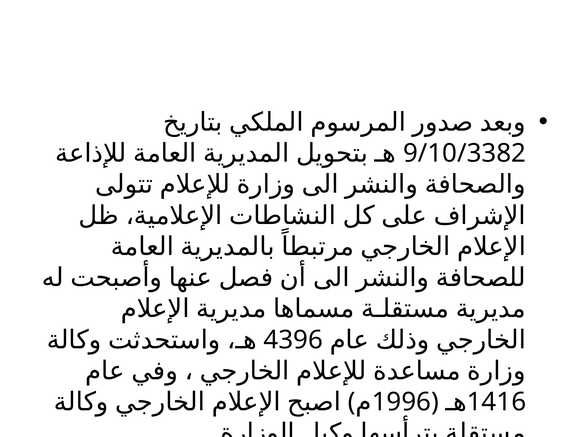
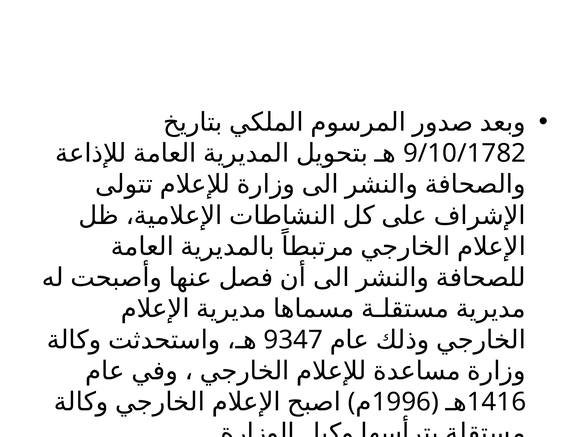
9/10/3382: 9/10/3382 -> 9/10/1782 (465, 153)
4396: 4396 -> 9347 (293, 340)
